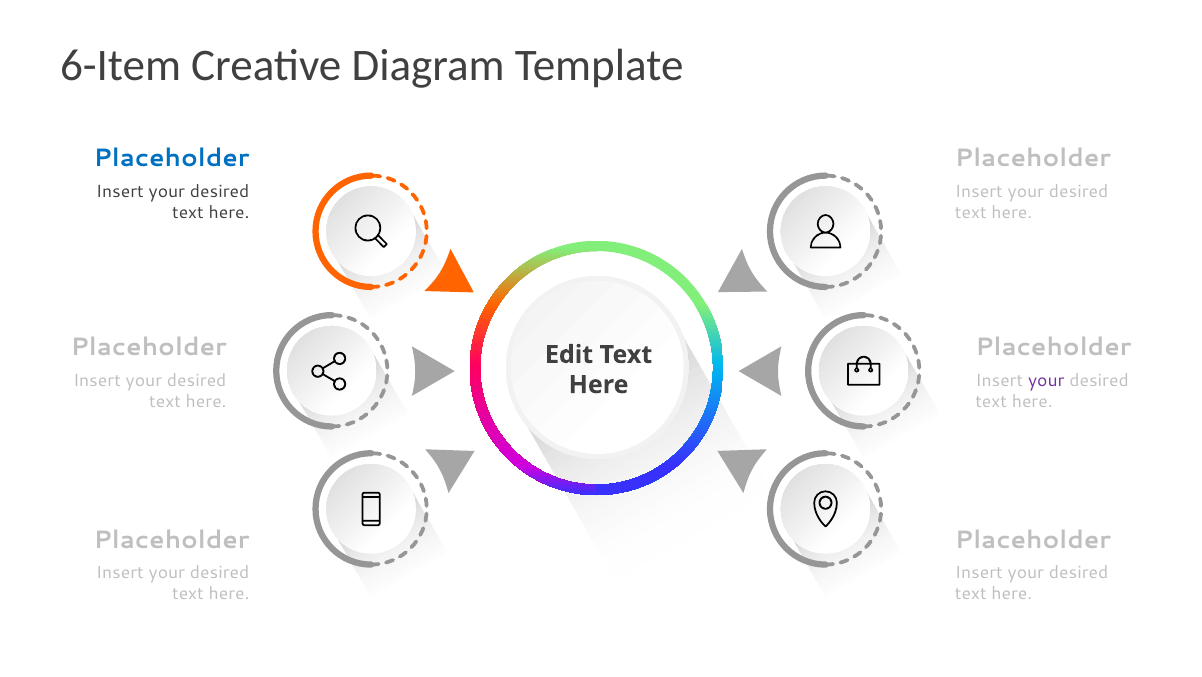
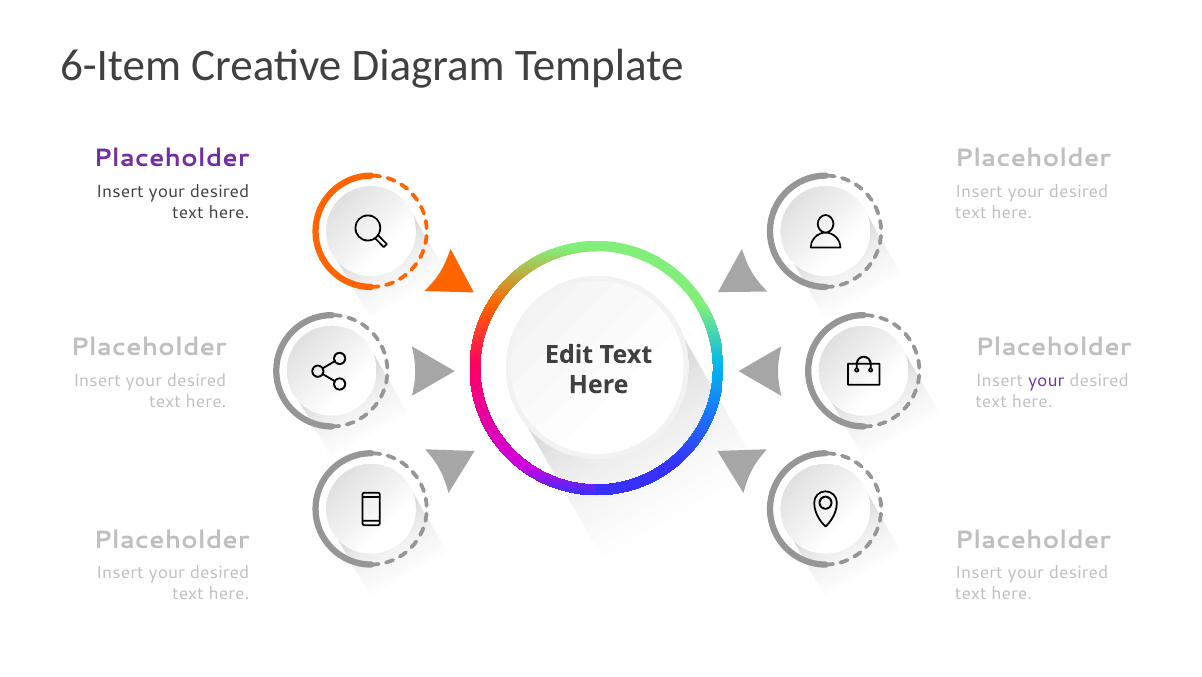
Placeholder colour: blue -> purple (172, 158)
